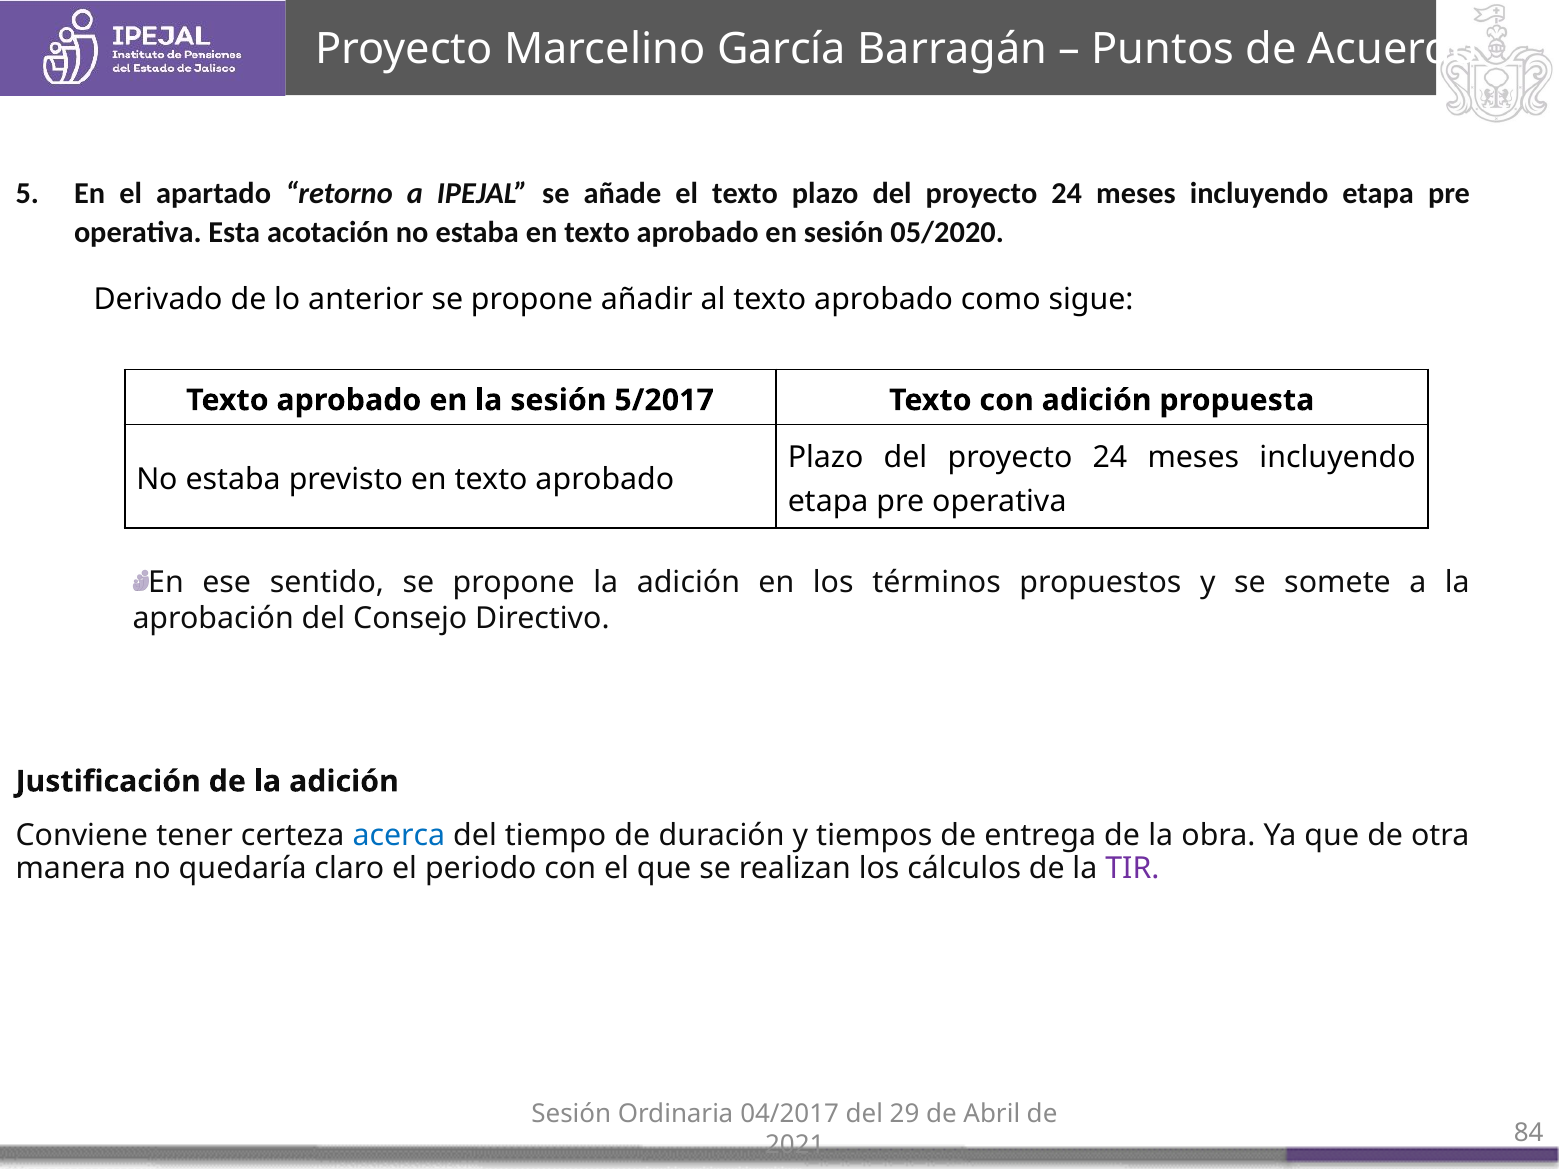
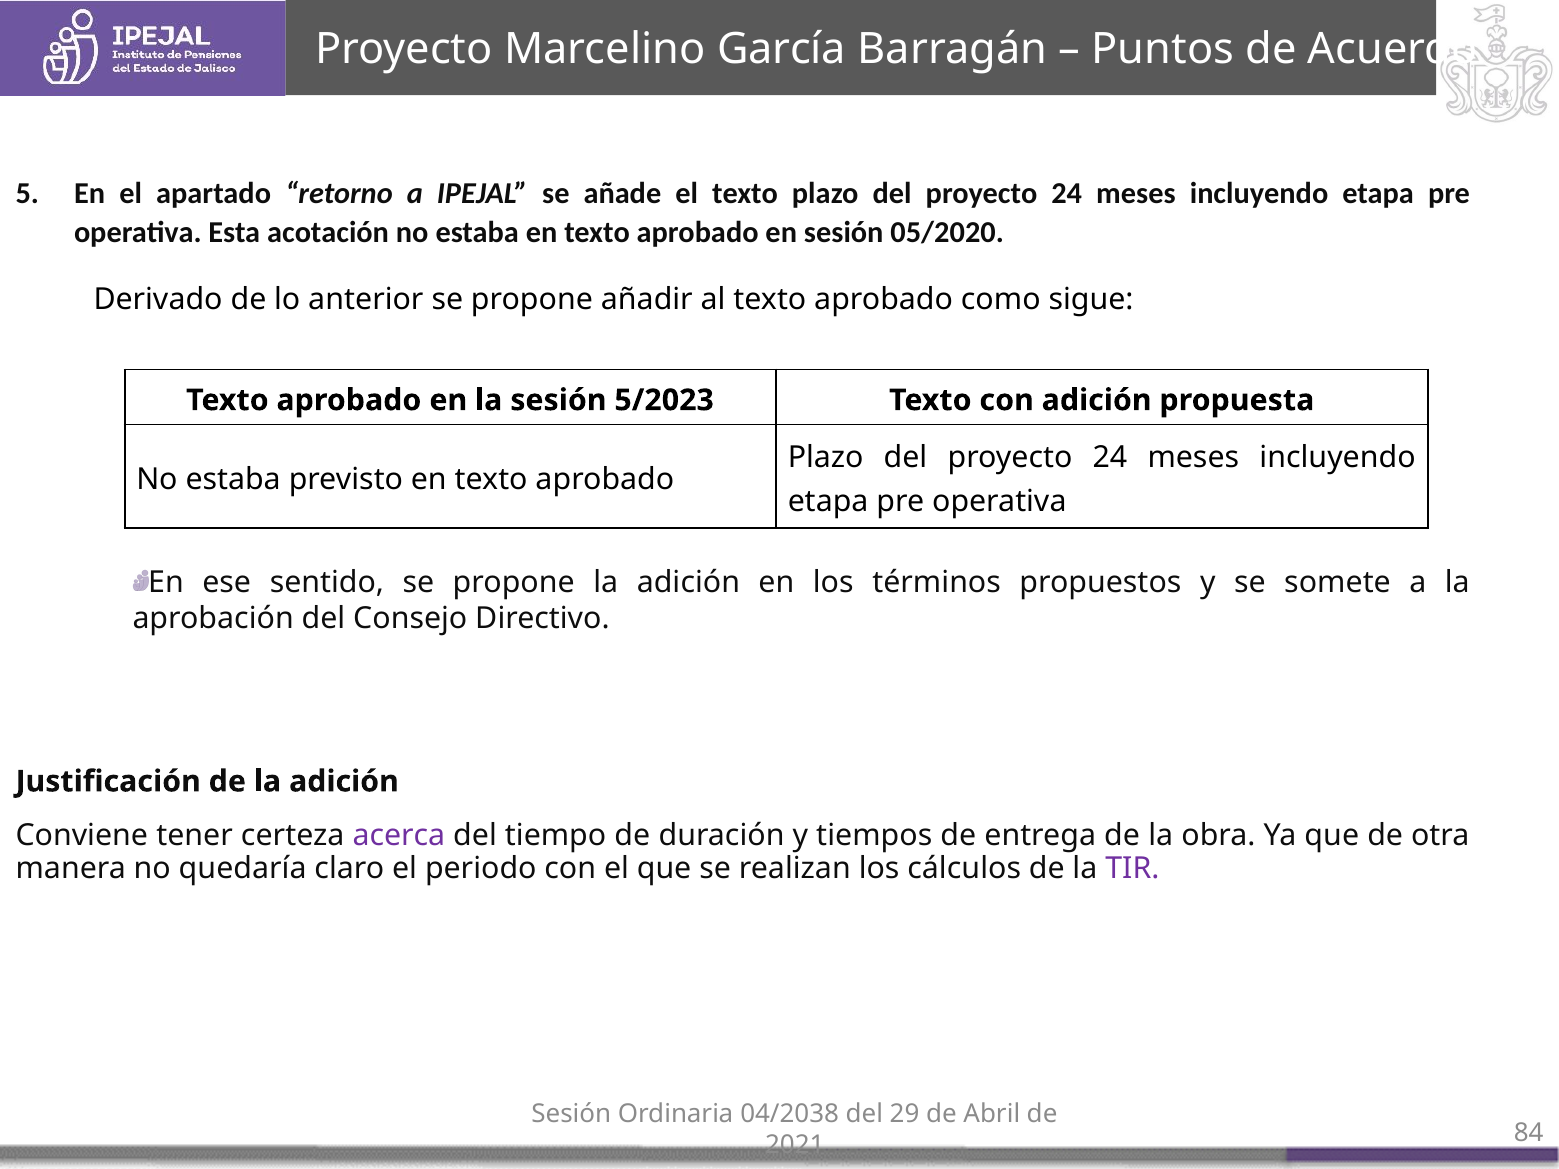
5/2017: 5/2017 -> 5/2023 (664, 400)
acerca colour: blue -> purple (399, 836)
04/2017: 04/2017 -> 04/2038 (790, 1114)
